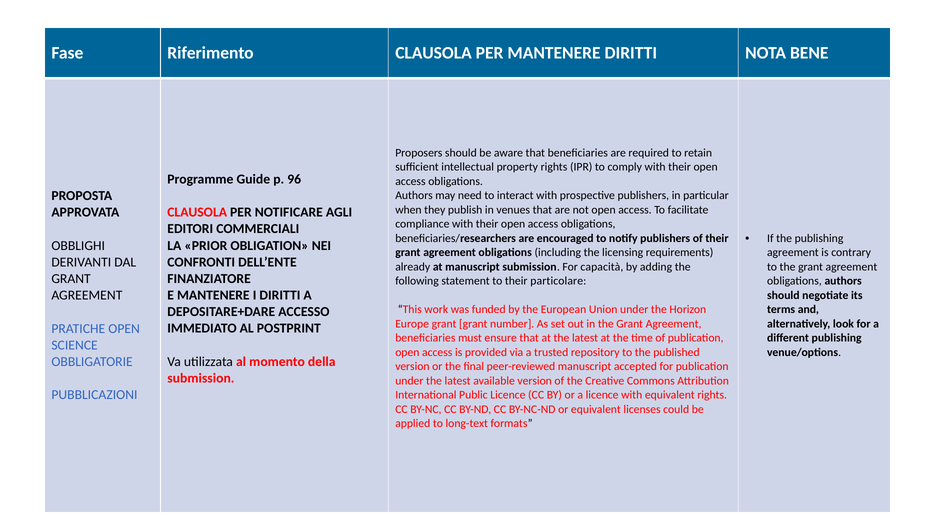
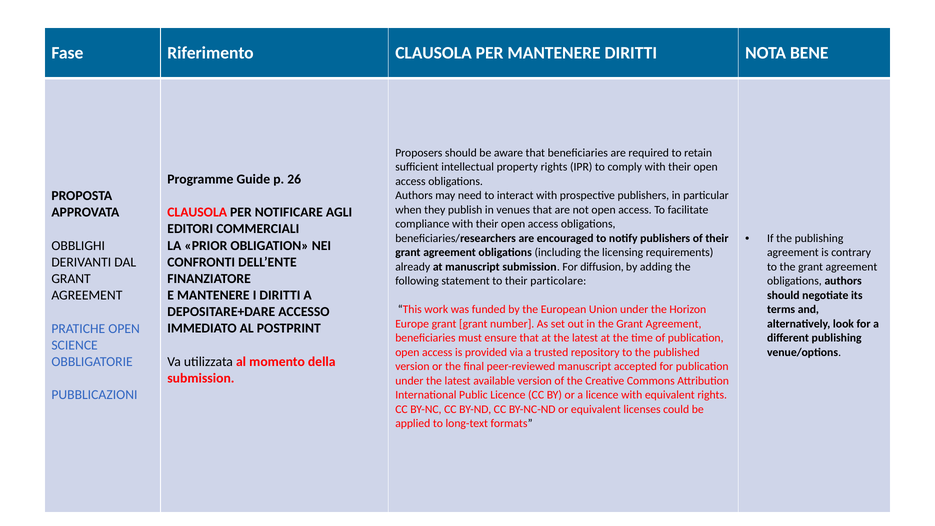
96: 96 -> 26 (294, 179)
capacità: capacità -> diffusion (602, 267)
